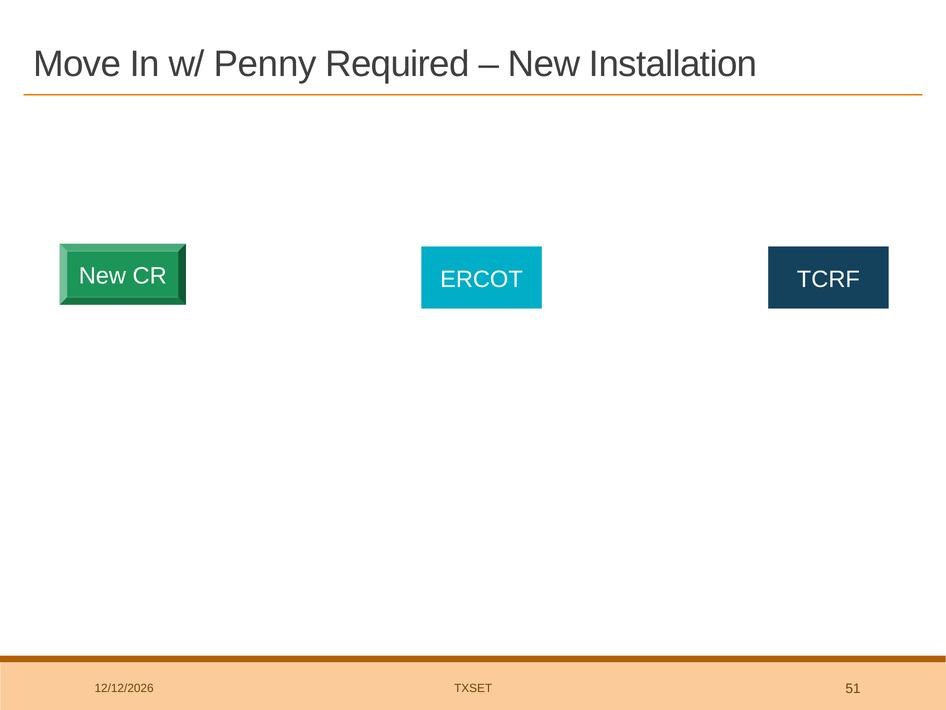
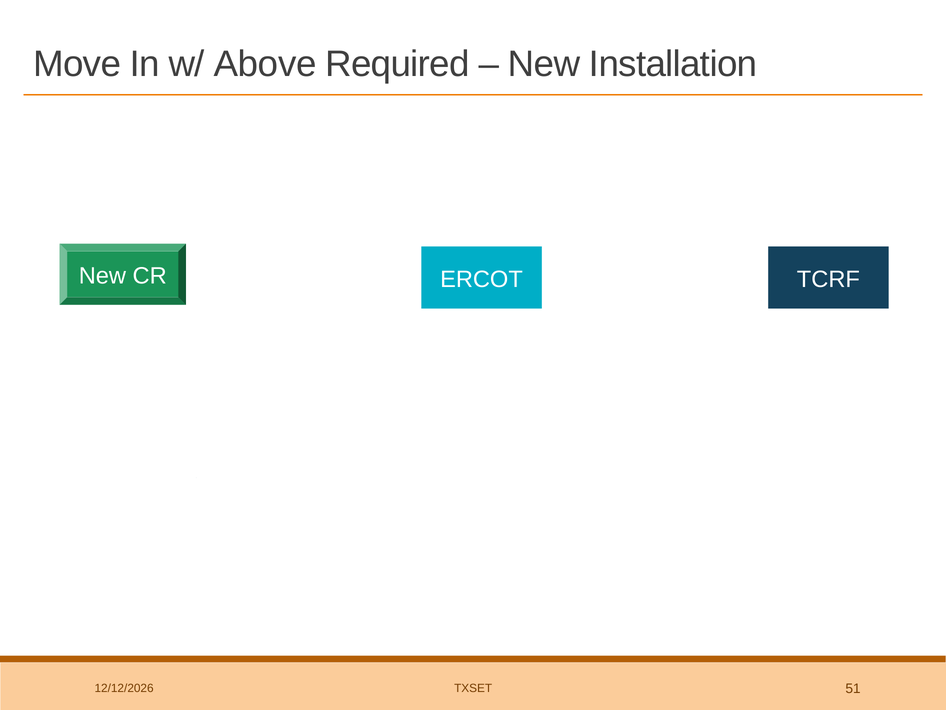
Penny: Penny -> Above (265, 64)
